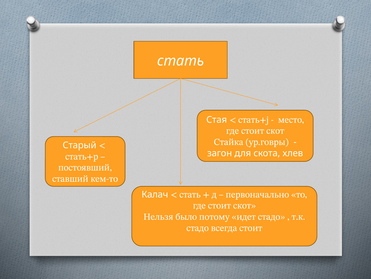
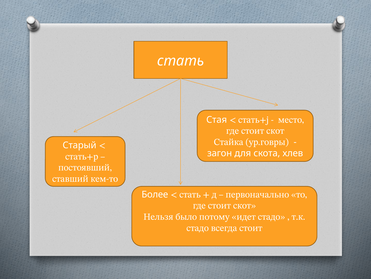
Калач: Калач -> Более (155, 194)
